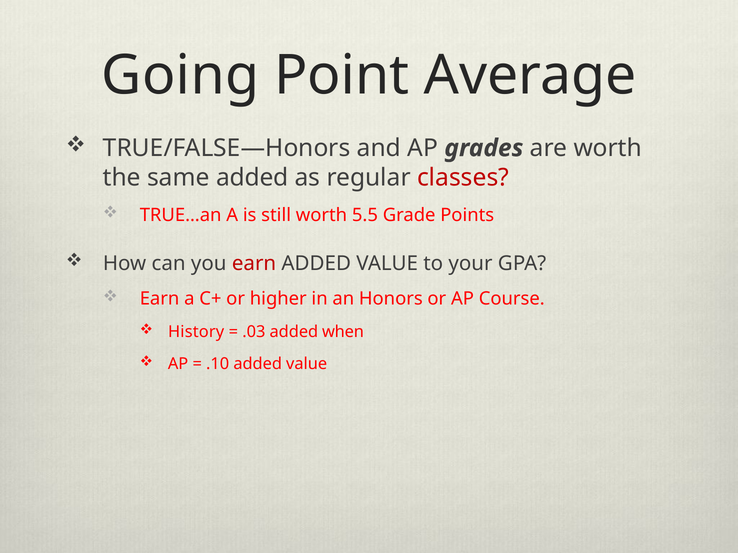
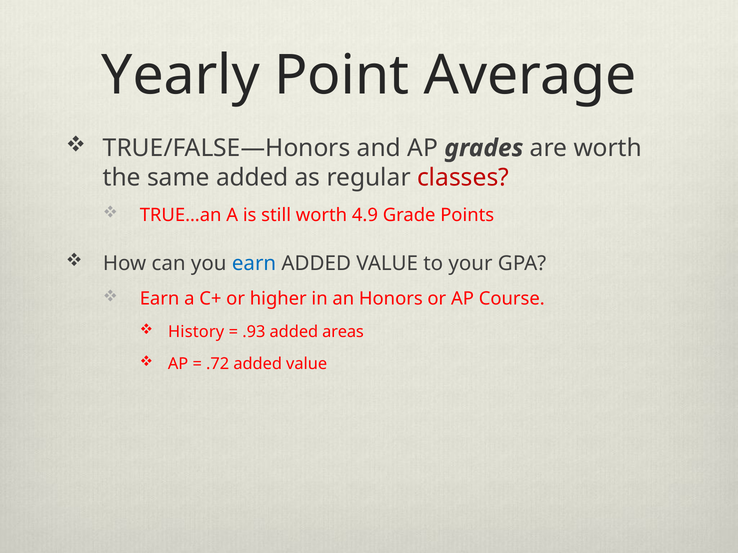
Going: Going -> Yearly (181, 75)
5.5: 5.5 -> 4.9 (365, 215)
earn colour: red -> blue (254, 264)
.03: .03 -> .93 (254, 332)
when: when -> areas (343, 332)
.10: .10 -> .72 (218, 364)
